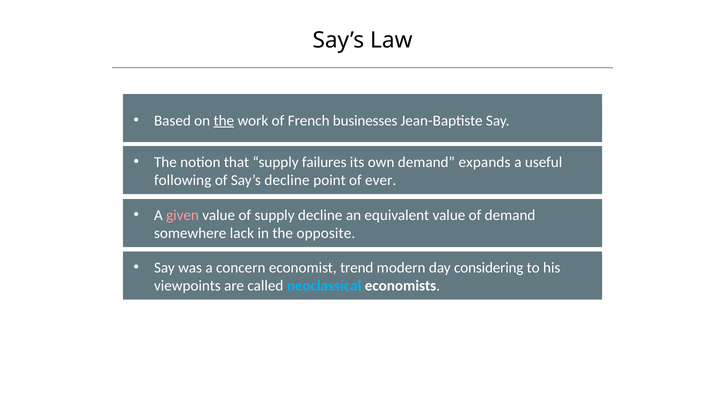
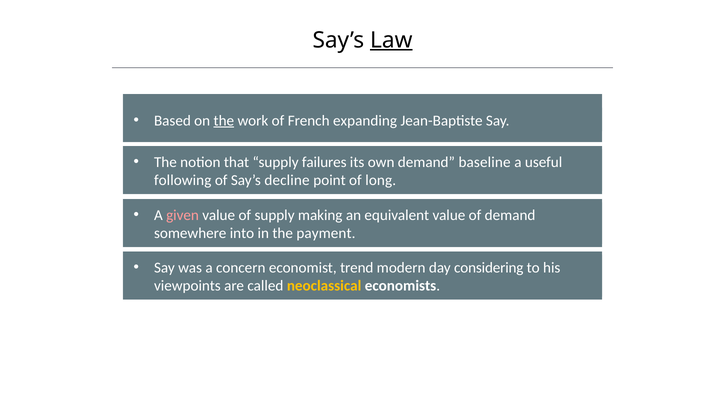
Law underline: none -> present (391, 40)
businesses: businesses -> expanding (365, 120)
expands: expands -> baseline (485, 162)
ever: ever -> long (381, 180)
supply decline: decline -> making (320, 215)
lack: lack -> into (242, 233)
opposite: opposite -> payment (326, 233)
neoclassical colour: light blue -> yellow (324, 286)
